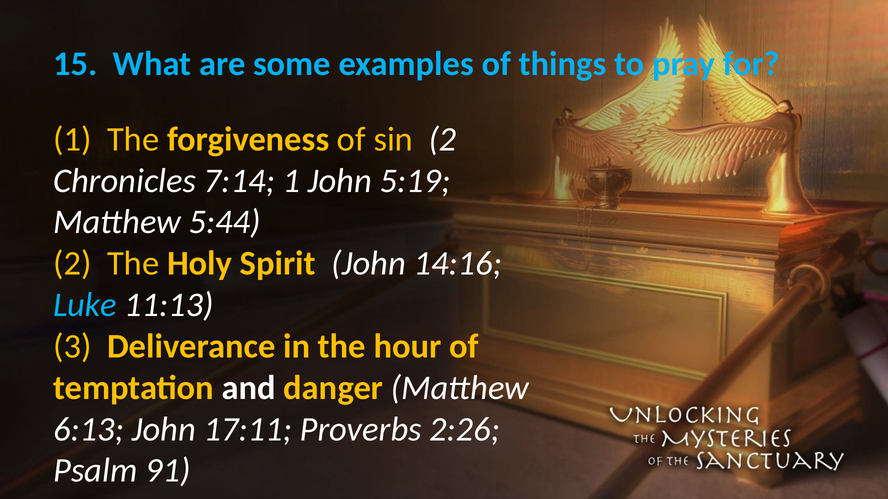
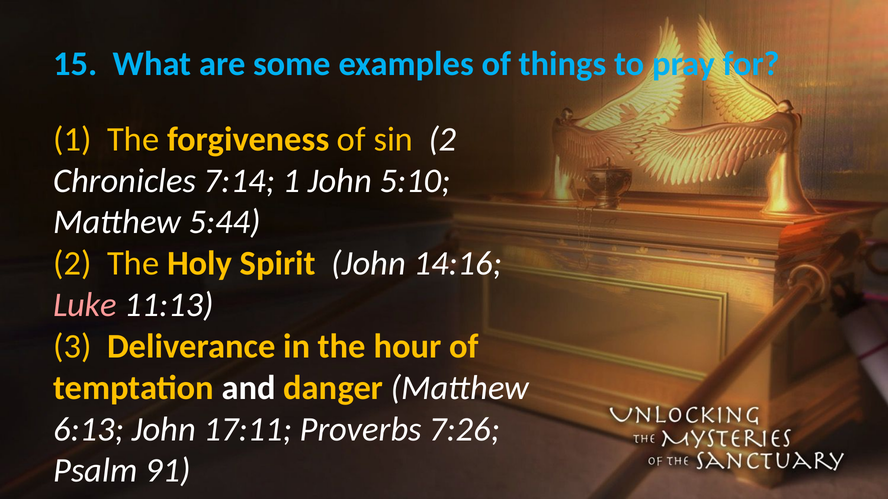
5:19: 5:19 -> 5:10 (415, 181)
Luke colour: light blue -> pink (85, 305)
2:26: 2:26 -> 7:26 (465, 430)
